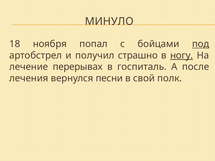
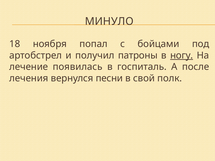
под underline: present -> none (201, 44)
страшно: страшно -> патроны (138, 55)
перерывах: перерывах -> появилась (78, 67)
